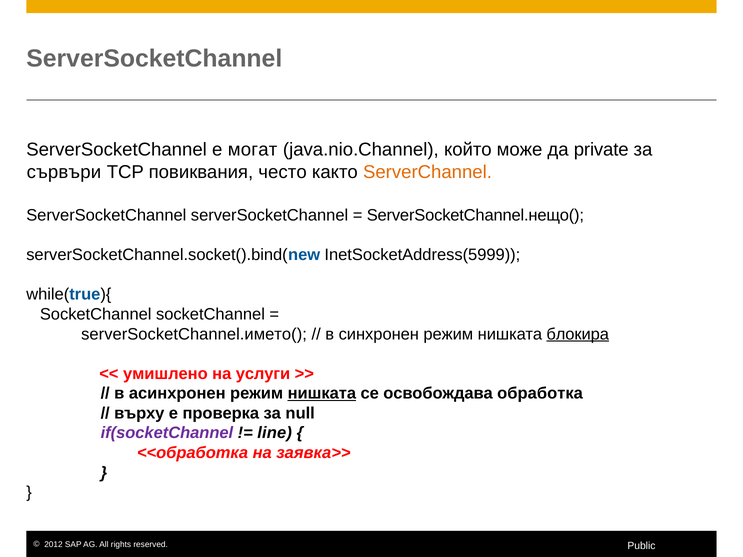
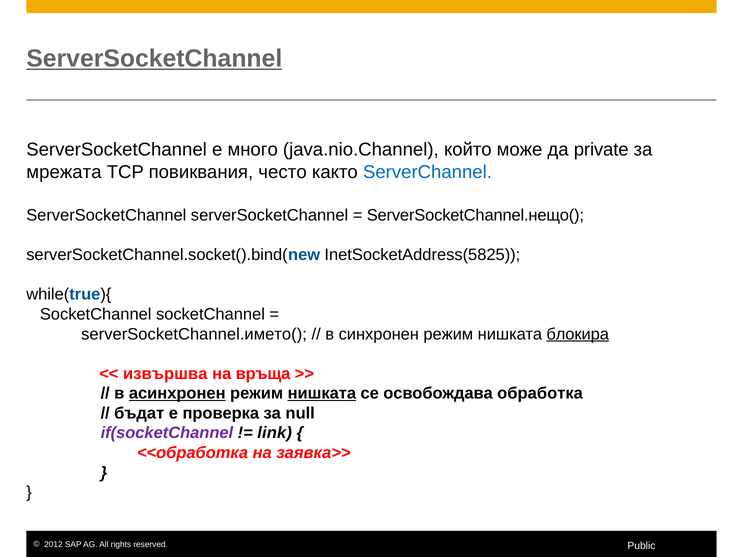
ServerSocketChannel underline: none -> present (154, 59)
могат: могат -> много (253, 150)
сървъри: сървъри -> мрежата (64, 172)
ServerChannel colour: orange -> blue (427, 172)
InetSocketAddress(5999: InetSocketAddress(5999 -> InetSocketAddress(5825 (422, 255)
умишлено: умишлено -> извършва (165, 374)
услуги: услуги -> връща (263, 374)
асинхронен underline: none -> present (177, 394)
върху: върху -> бъдат (139, 413)
line: line -> link (275, 433)
